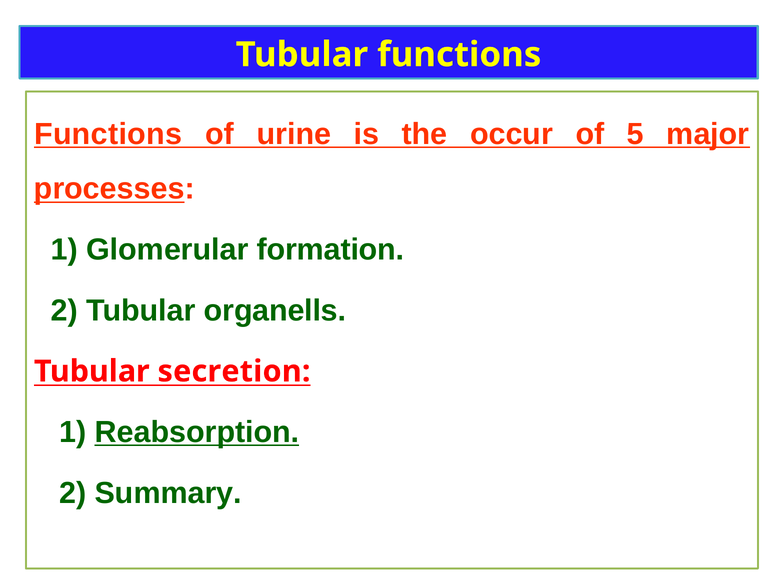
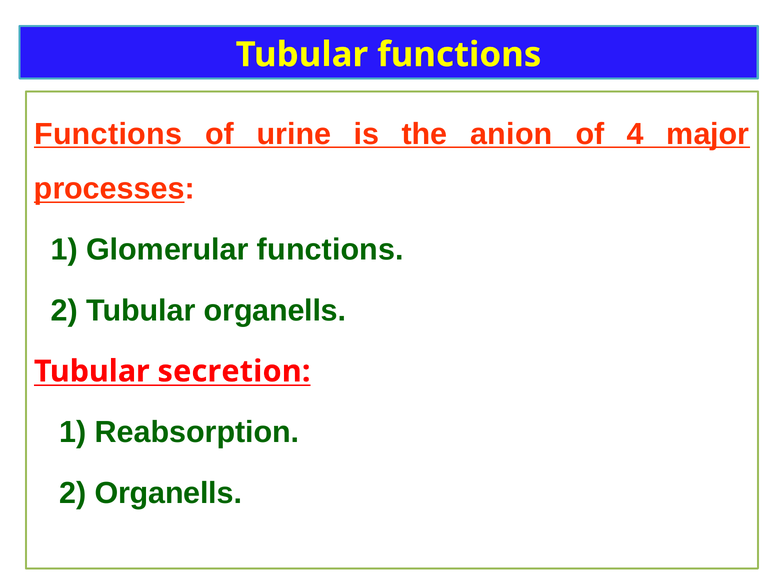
occur: occur -> anion (511, 134)
5: 5 -> 4 (635, 134)
Glomerular formation: formation -> functions (330, 250)
Reabsorption underline: present -> none (197, 432)
2 Summary: Summary -> Organells (168, 493)
